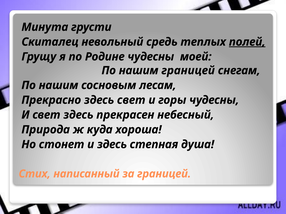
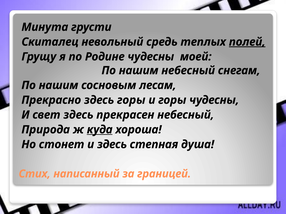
нашим границей: границей -> небесный (188, 71)
здесь свет: свет -> горы (131, 100)
куда underline: none -> present (100, 130)
